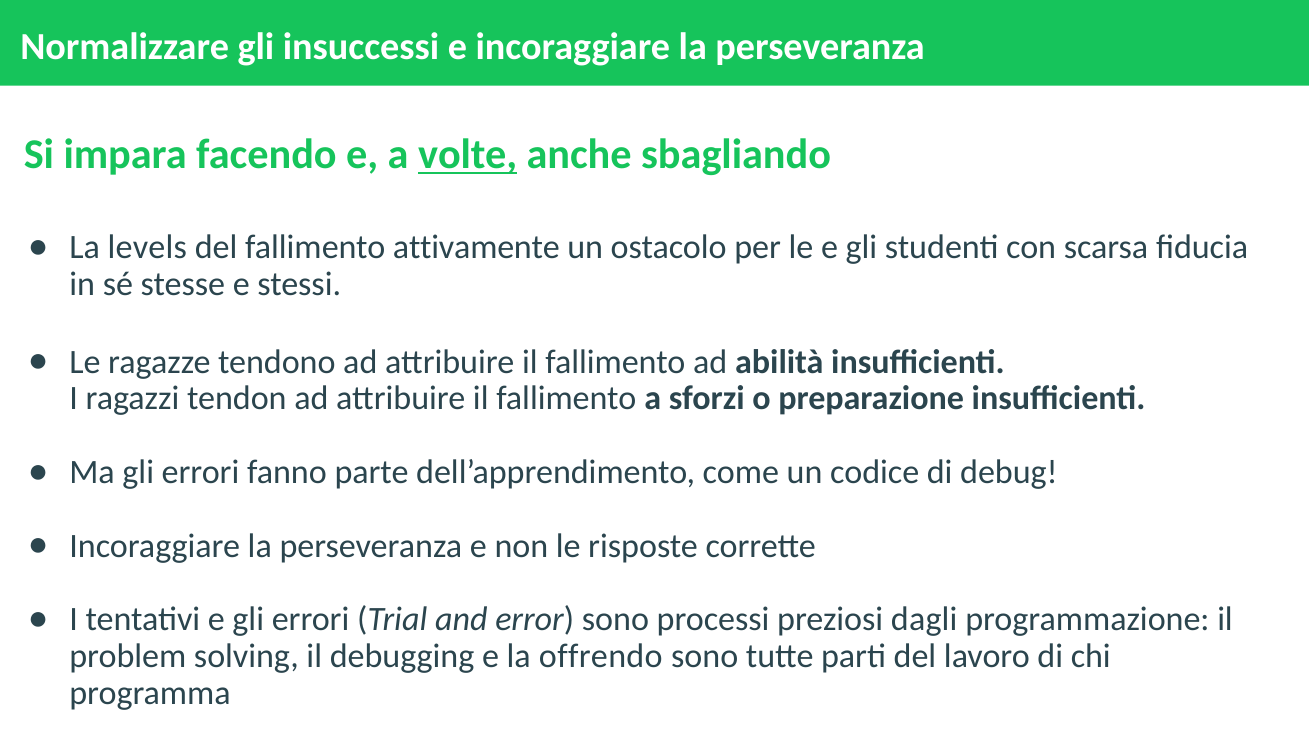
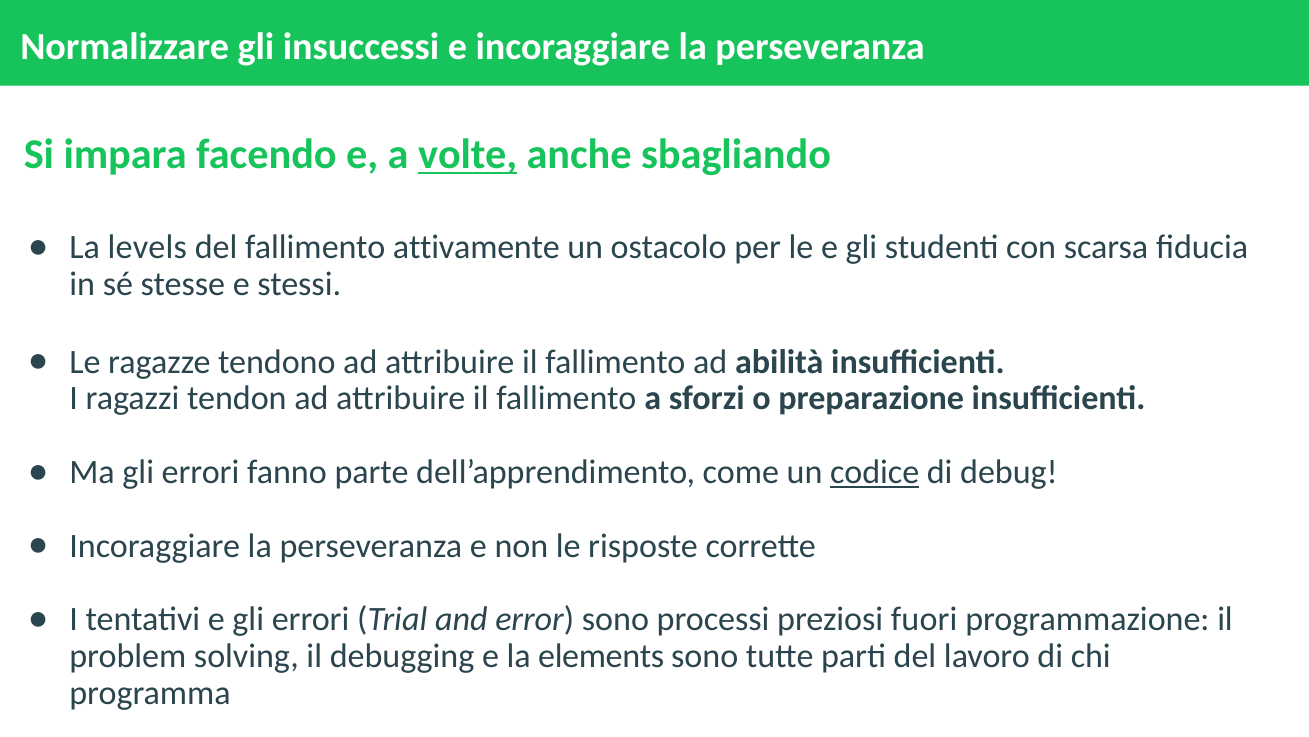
codice underline: none -> present (875, 472)
dagli: dagli -> fuori (924, 619)
offrendo: offrendo -> elements (601, 656)
